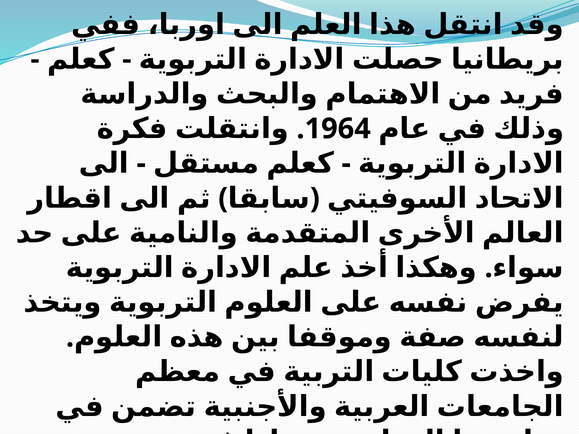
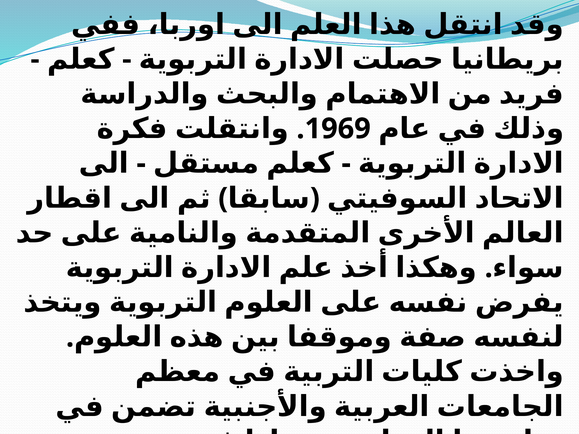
1964: 1964 -> 1969 (338, 129)
